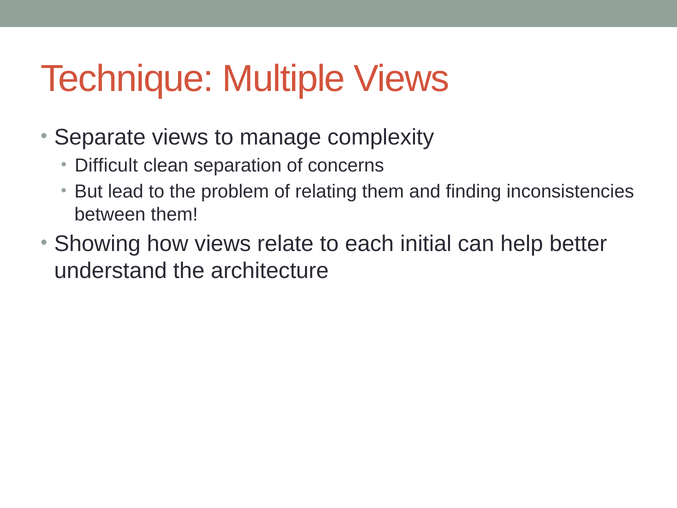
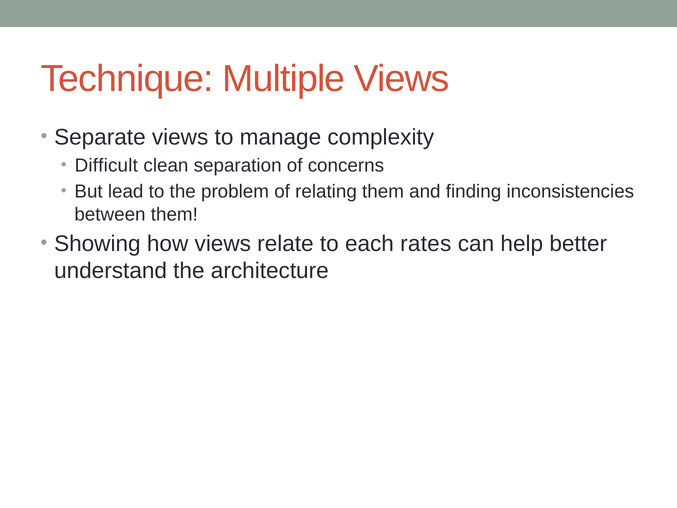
initial: initial -> rates (426, 244)
